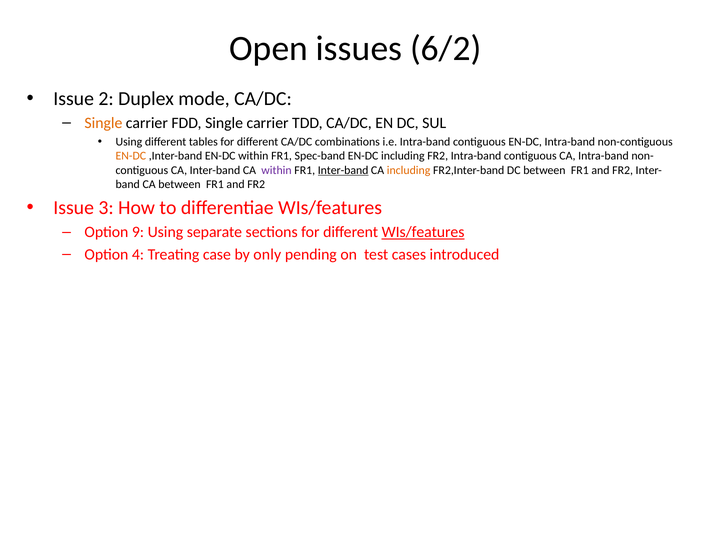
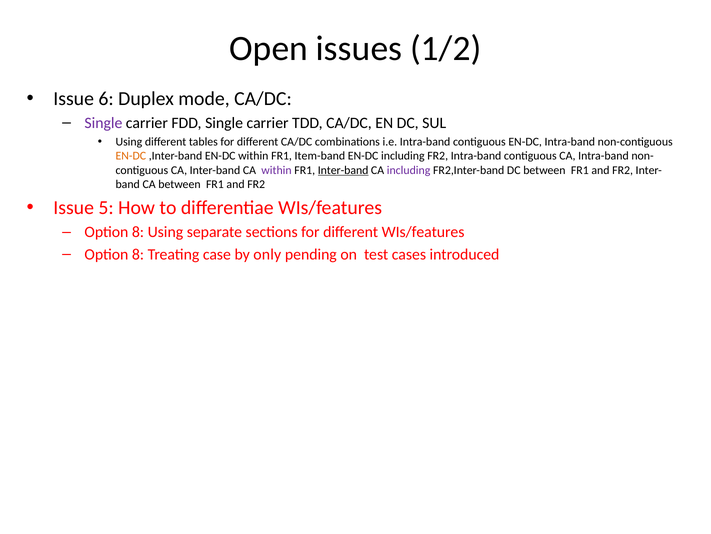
6/2: 6/2 -> 1/2 (446, 48)
2: 2 -> 6 (106, 99)
Single colour: orange -> purple (103, 123)
Spec-band: Spec-band -> Item-band (320, 156)
including colour: orange -> purple (409, 170)
3: 3 -> 5 (106, 208)
9: 9 -> 8 (138, 232)
WIs/features underline: present -> none (423, 232)
4: 4 -> 8 (138, 254)
